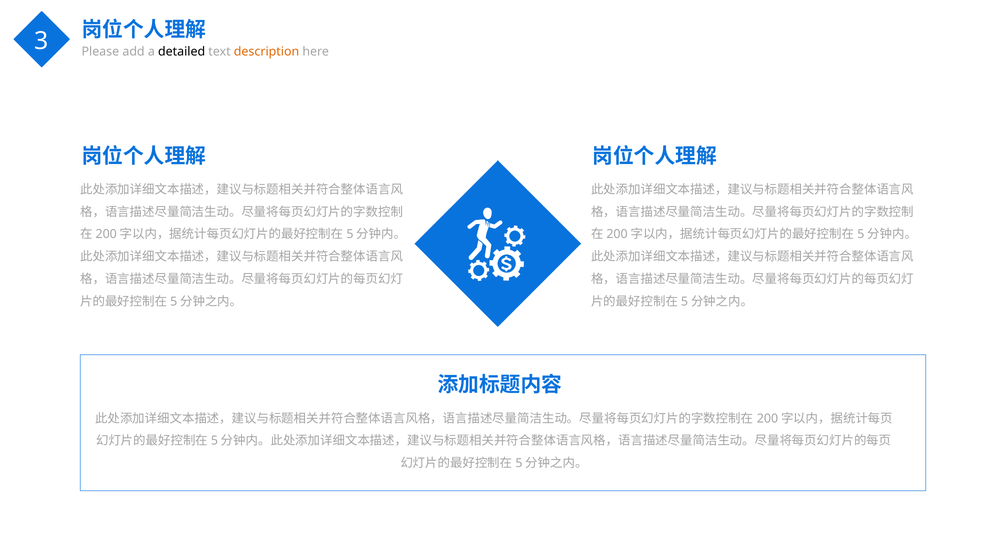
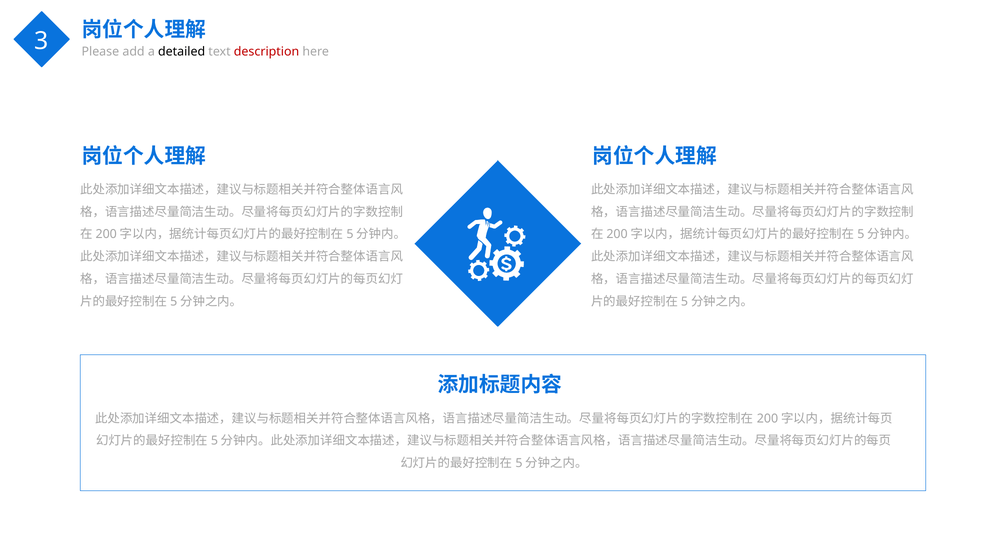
description colour: orange -> red (267, 52)
